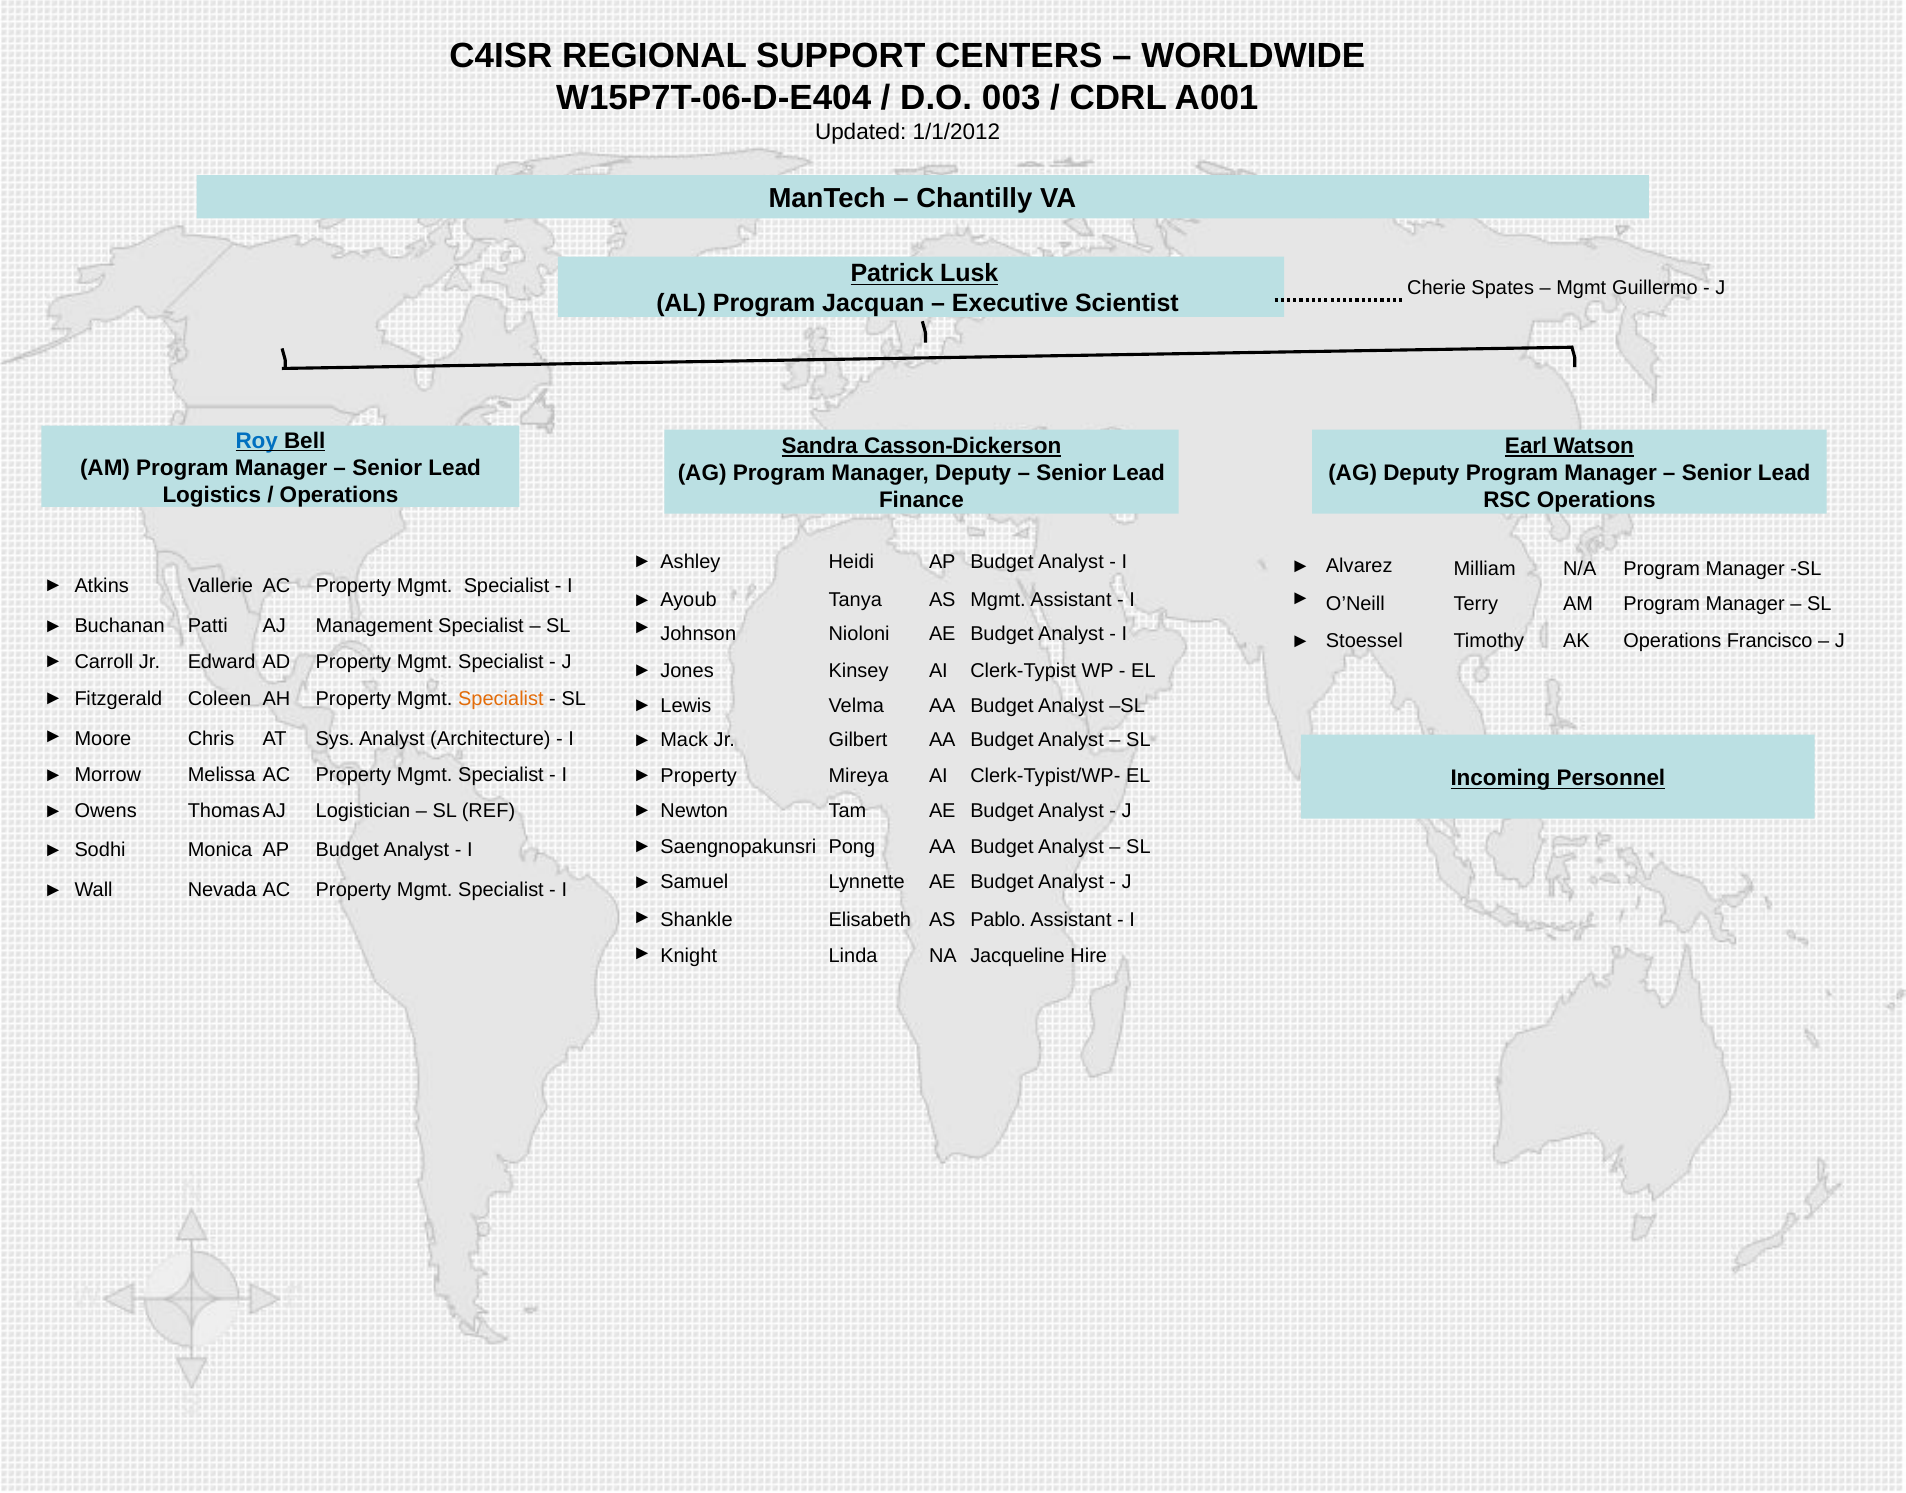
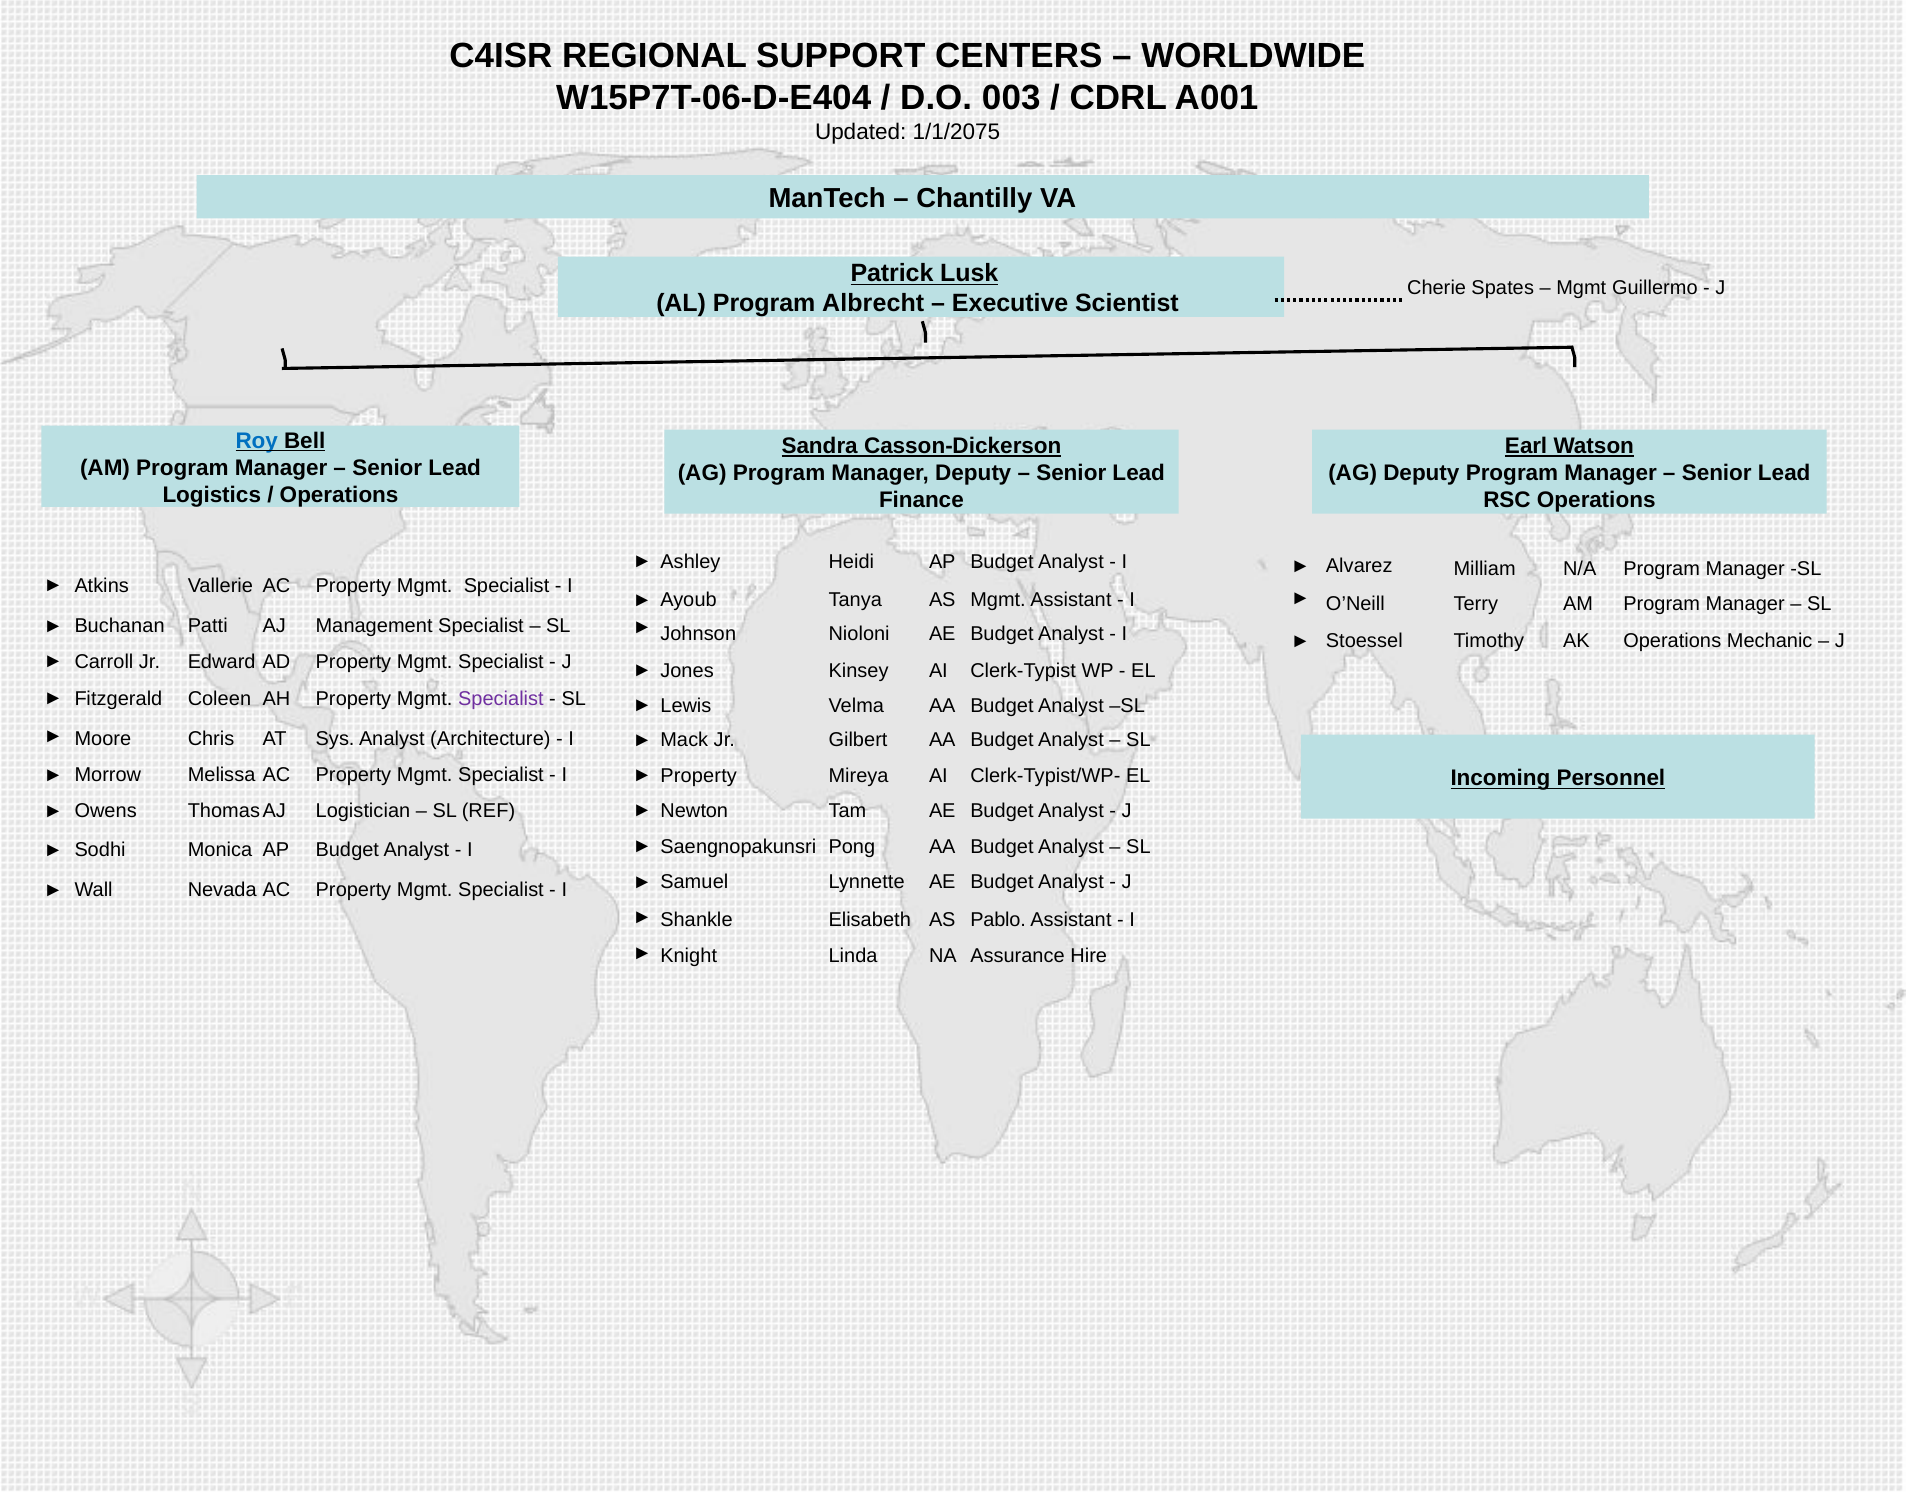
1/1/2012: 1/1/2012 -> 1/1/2075 (956, 132)
Jacquan: Jacquan -> Albrecht (873, 303)
Francisco: Francisco -> Mechanic (1770, 641)
Specialist colour: orange -> purple (501, 699)
Jacqueline: Jacqueline -> Assurance (1017, 955)
